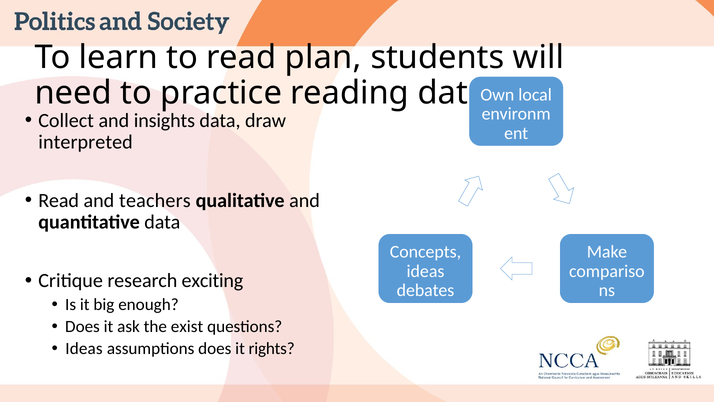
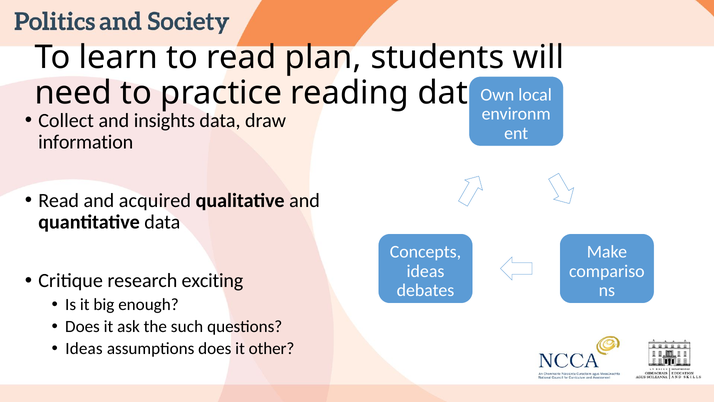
interpreted: interpreted -> information (86, 142)
teachers: teachers -> acquired (155, 200)
exist: exist -> such (187, 326)
rights: rights -> other (272, 349)
